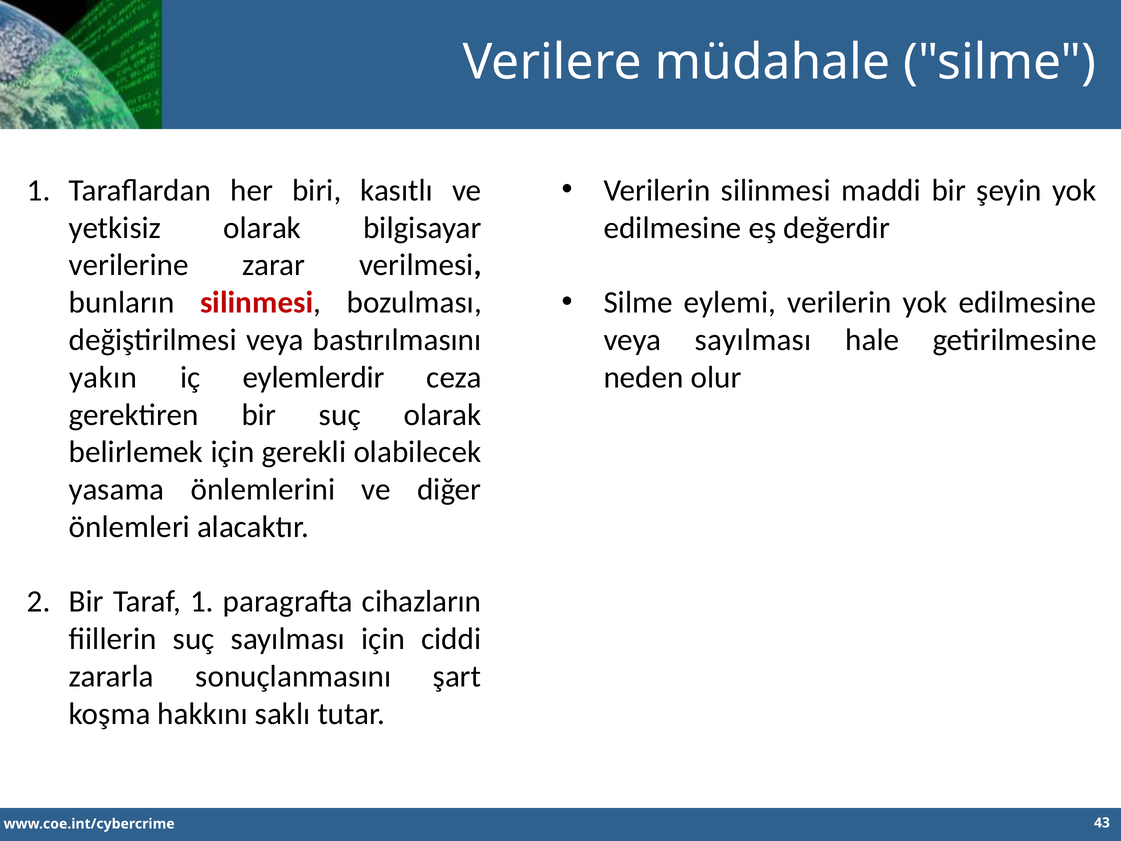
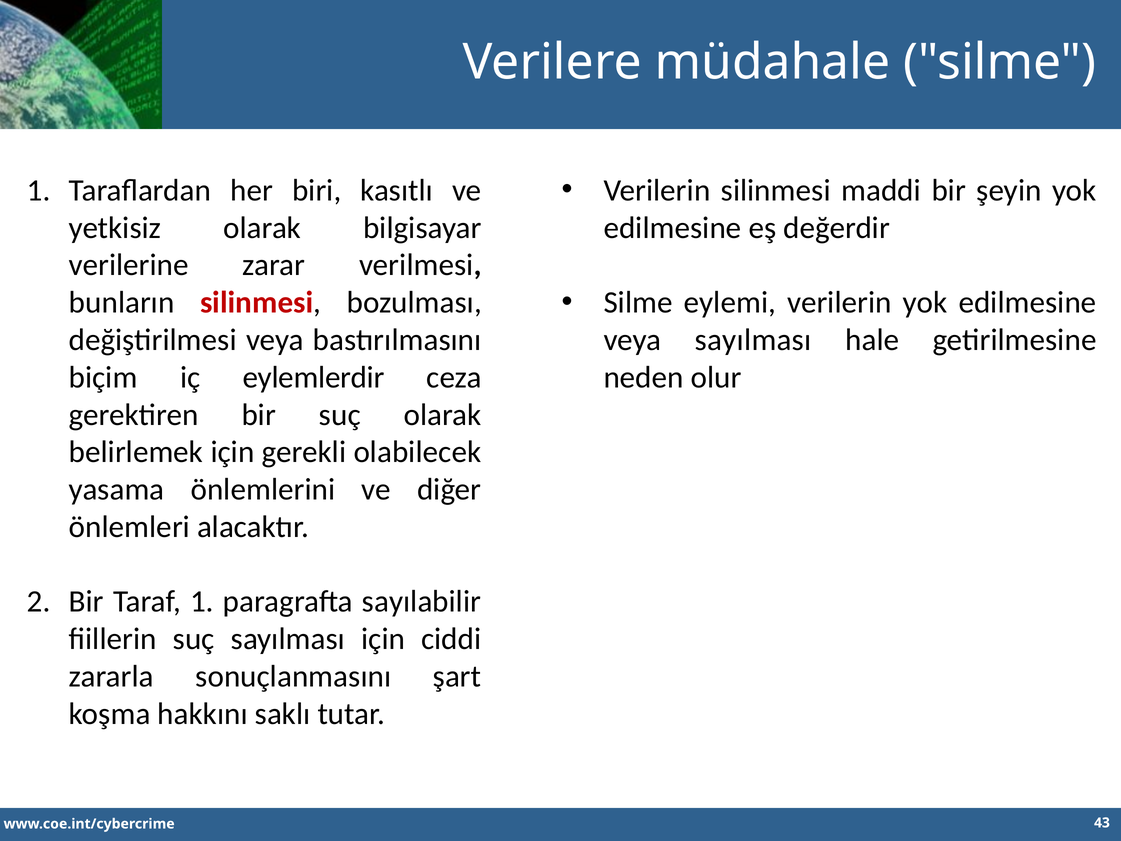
yakın: yakın -> biçim (103, 377)
cihazların: cihazların -> sayılabilir (422, 602)
